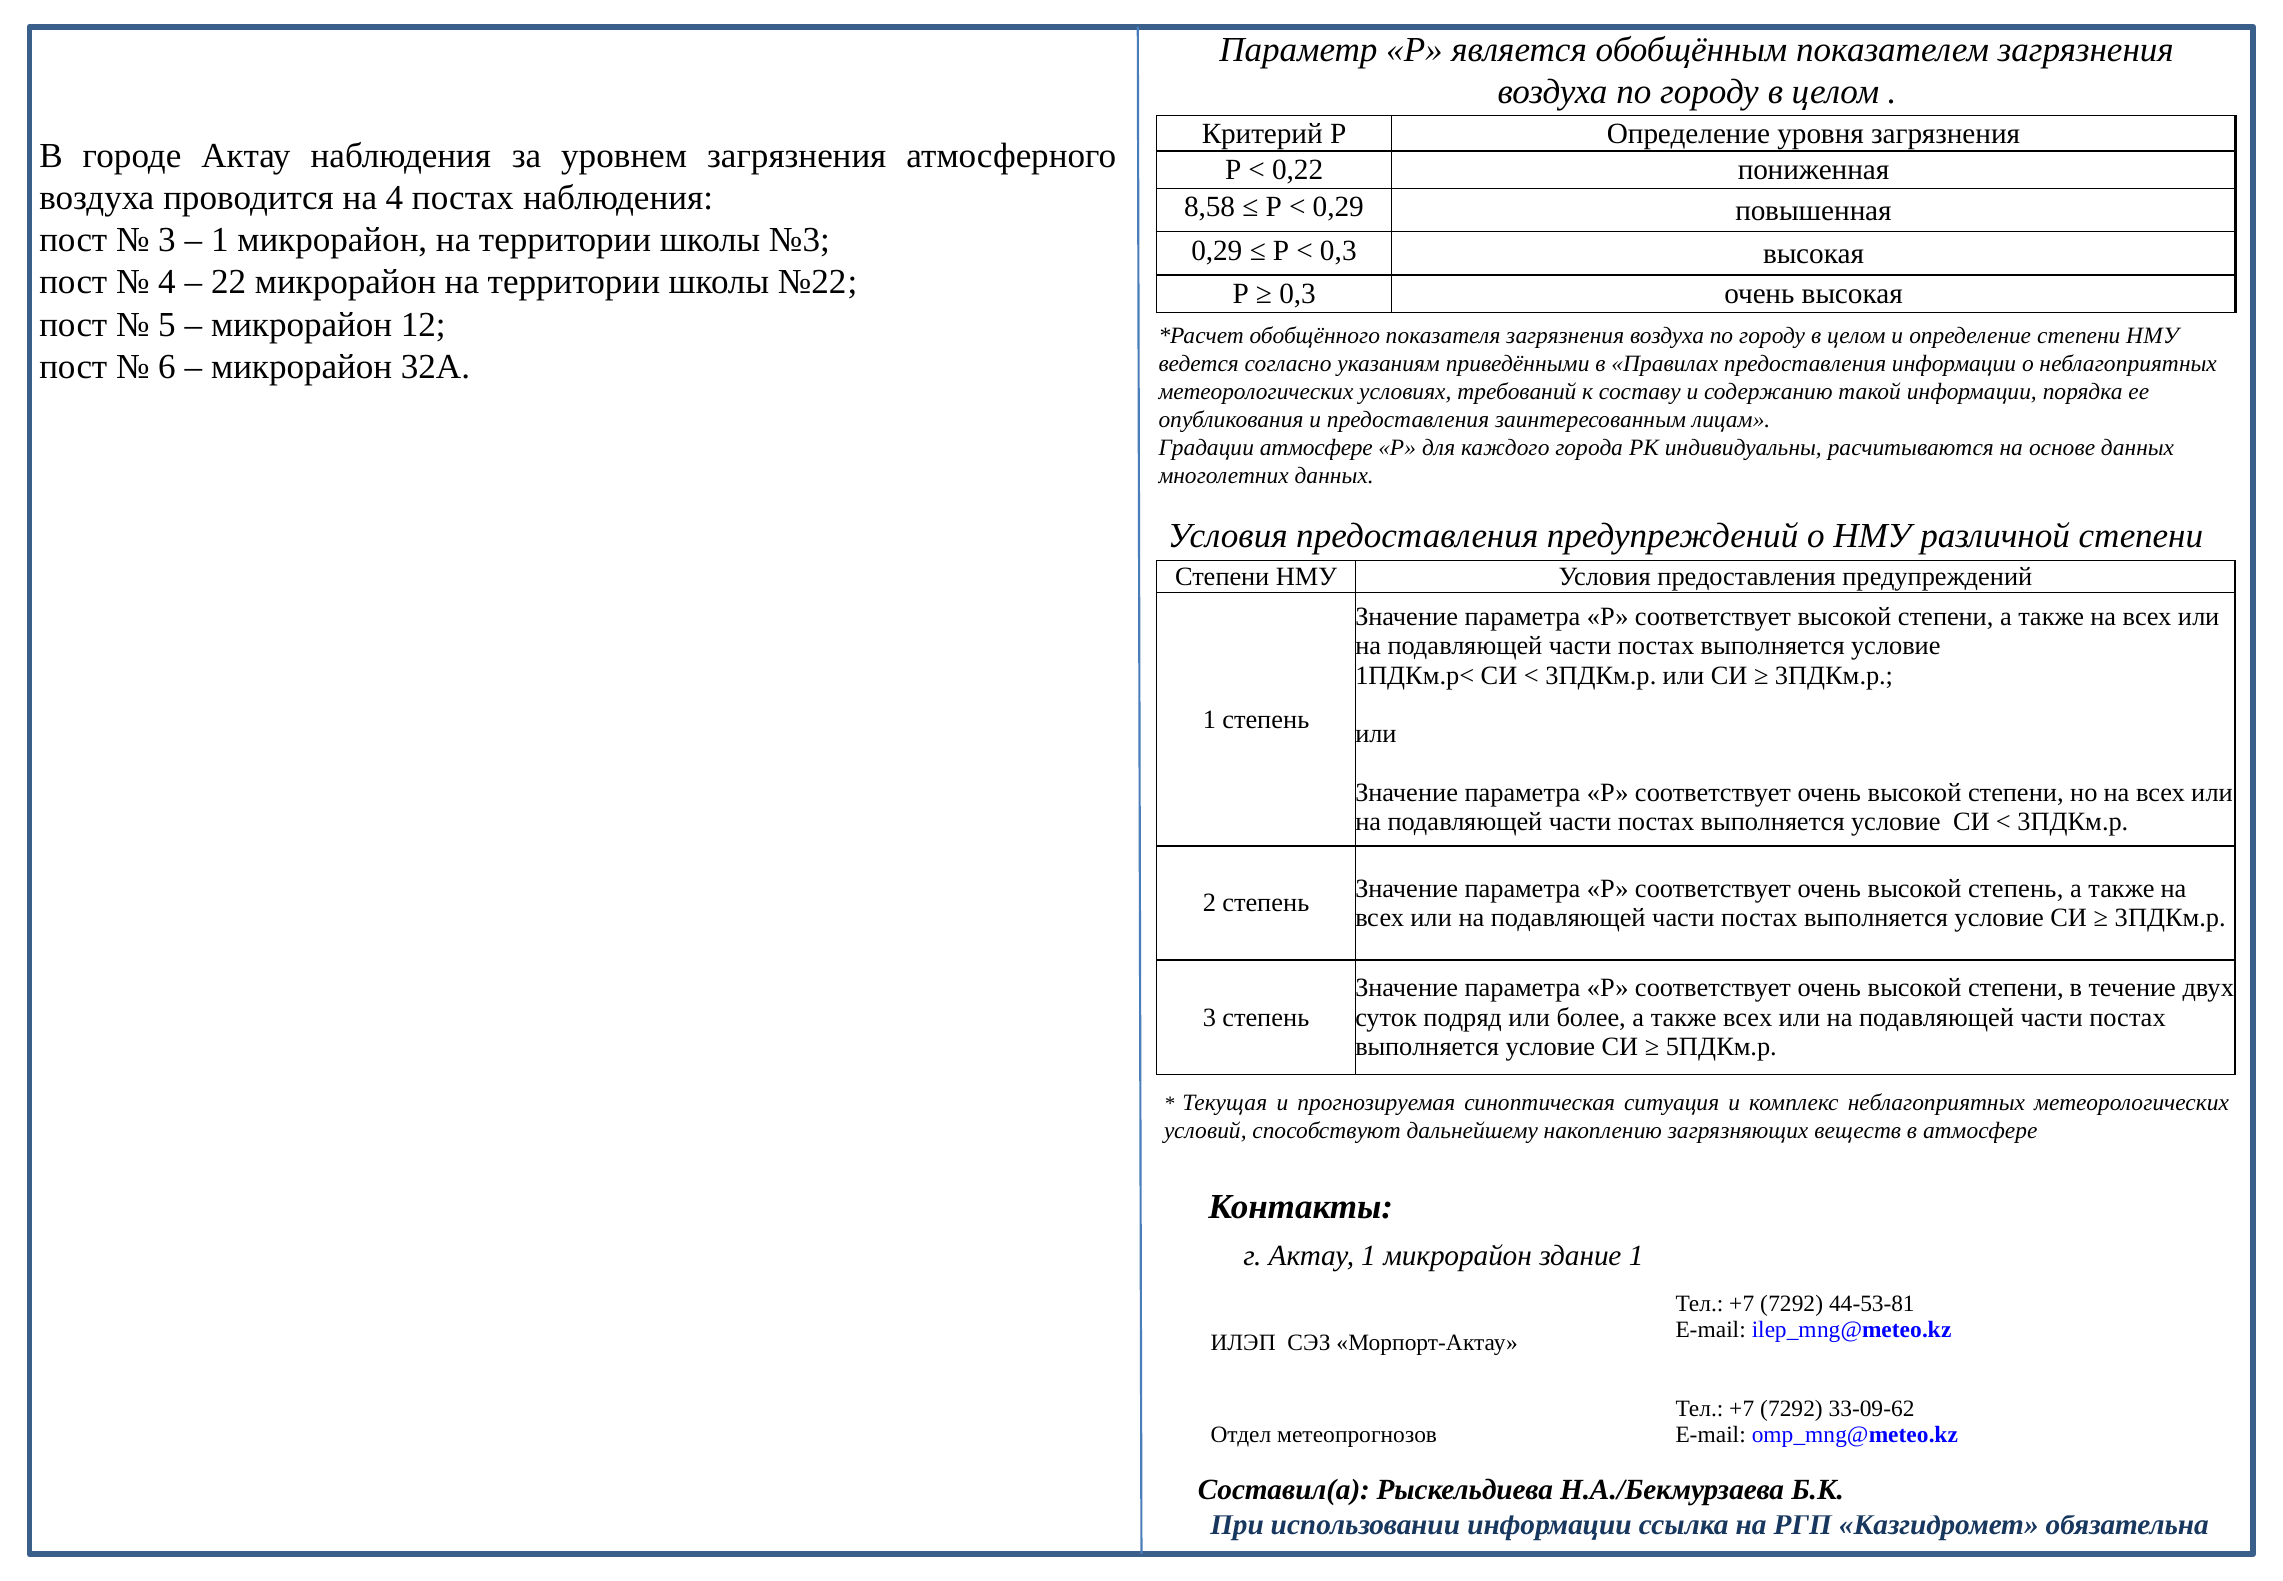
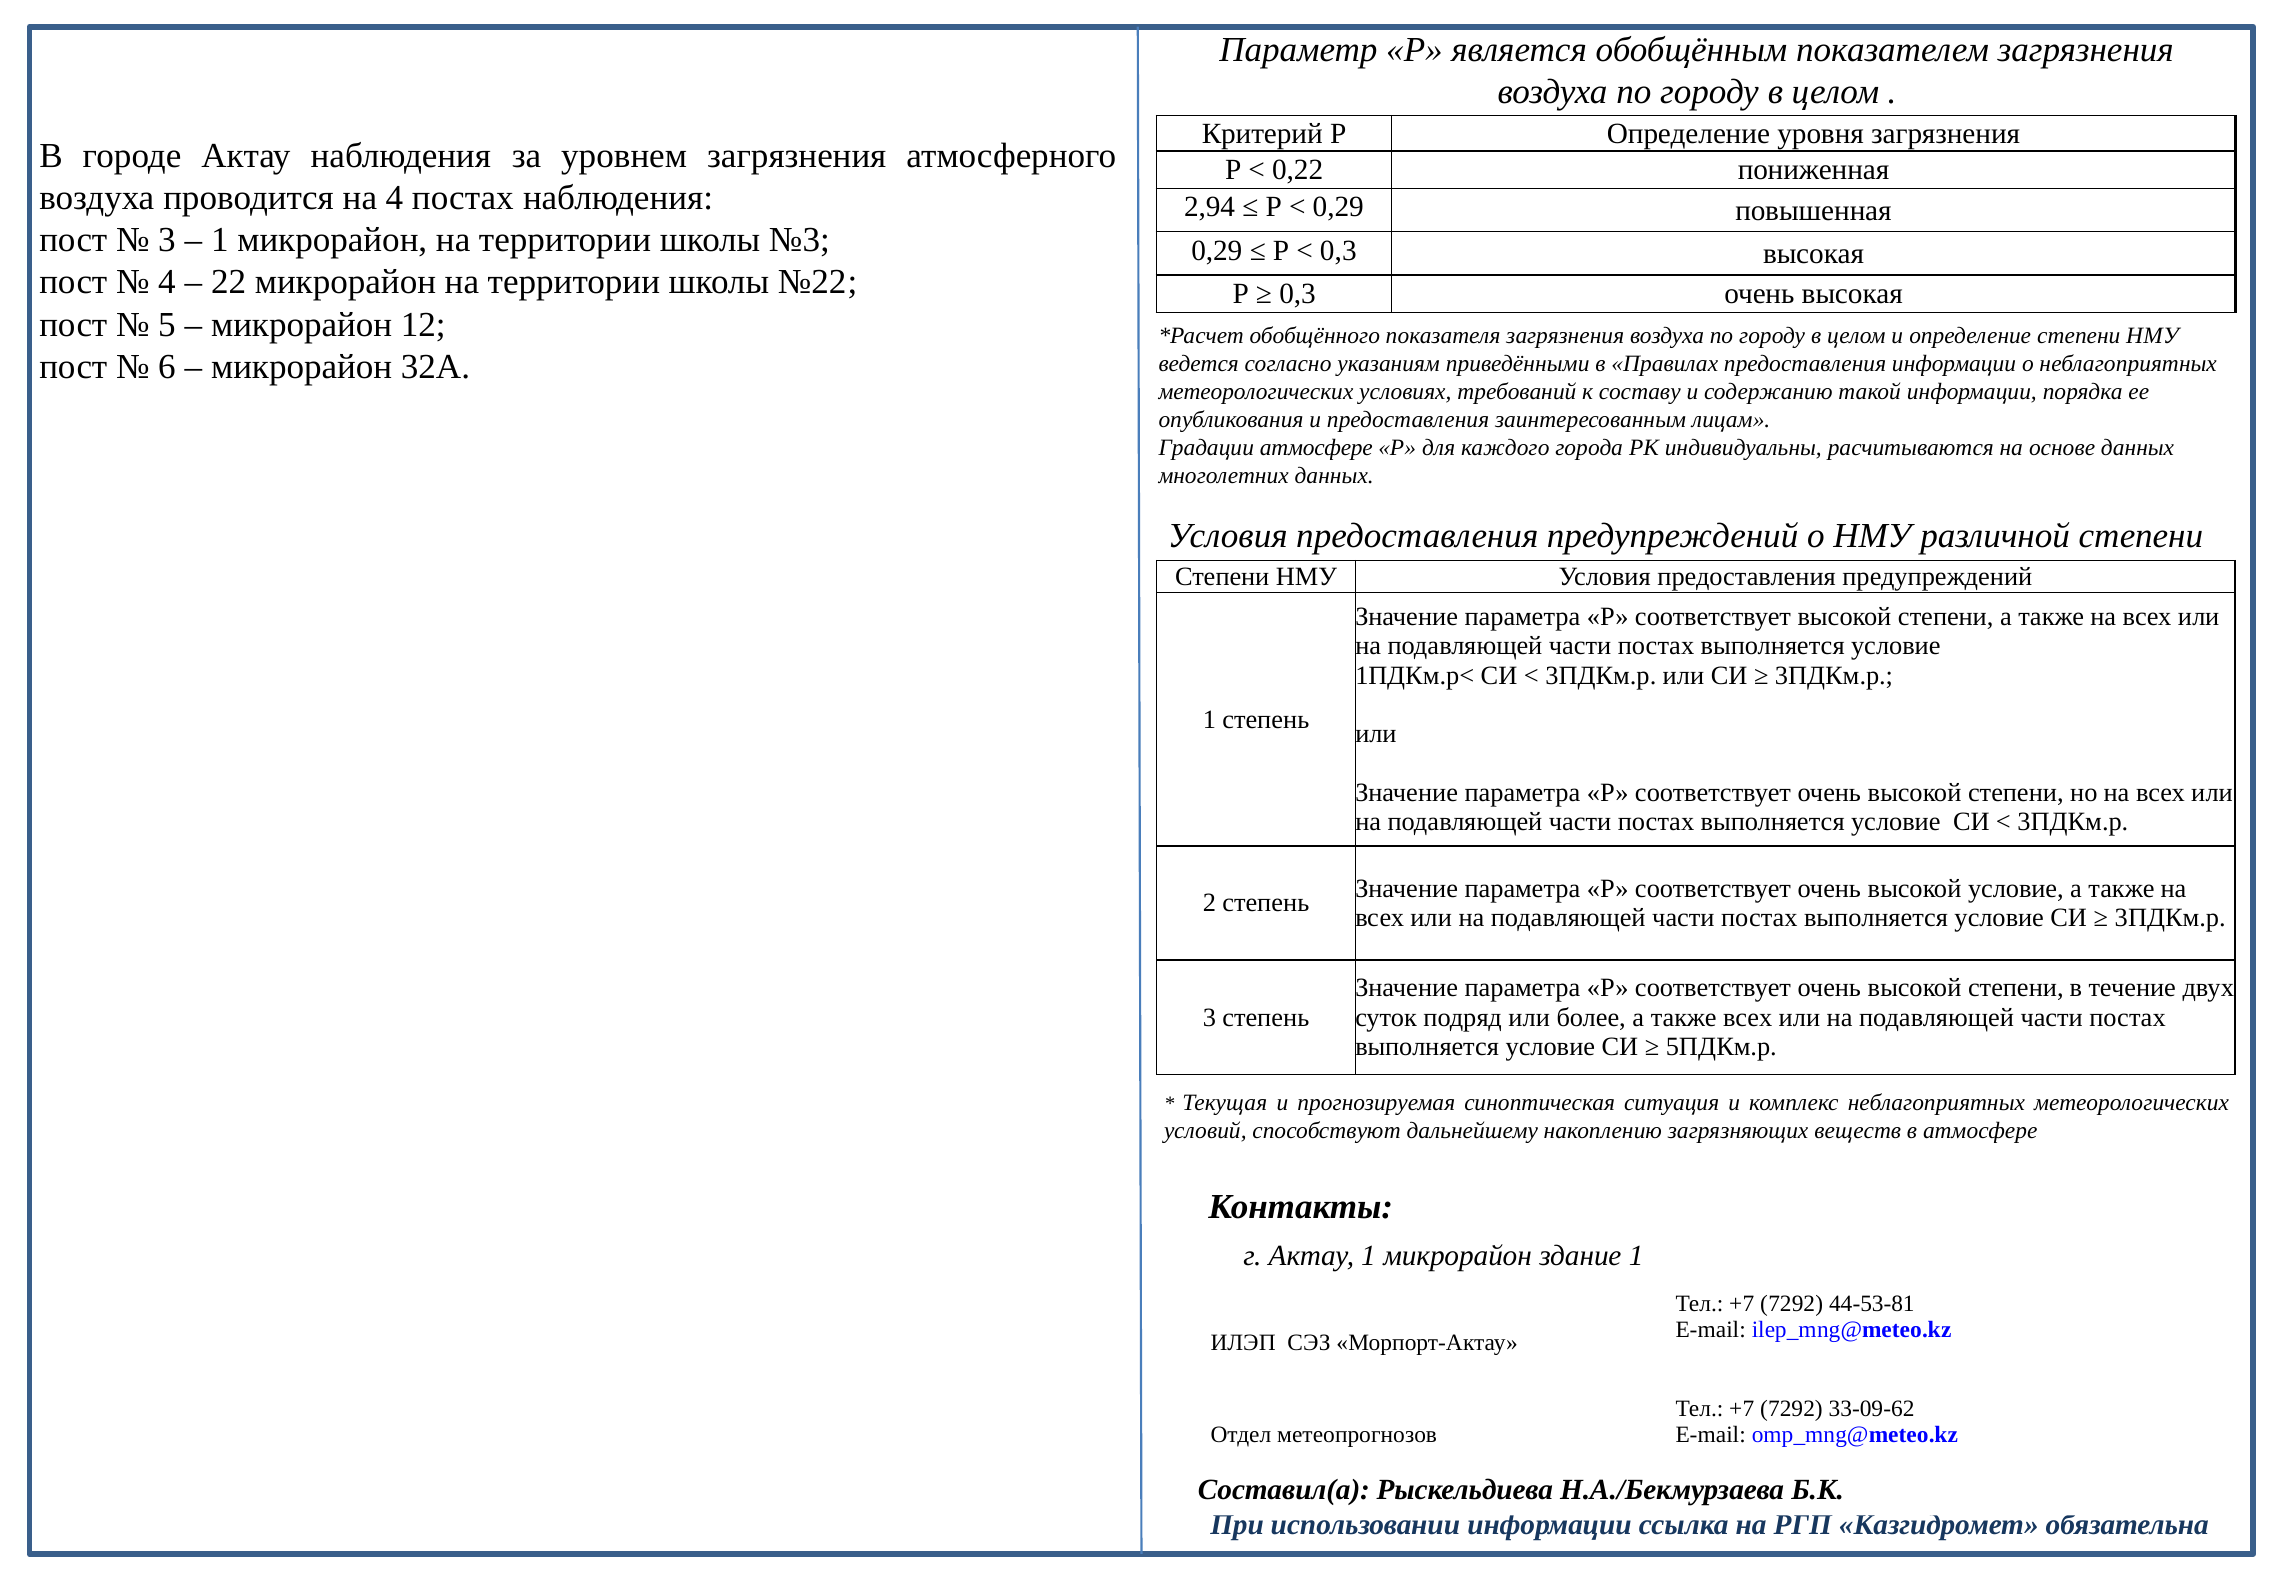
8,58: 8,58 -> 2,94 (1210, 207)
высокой степень: степень -> условие (2016, 888)
